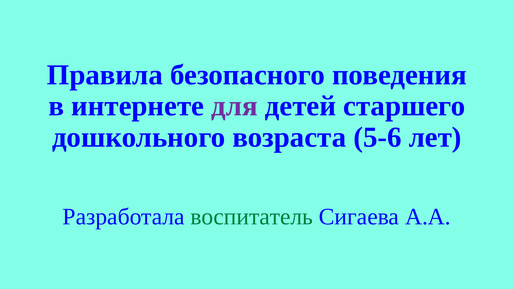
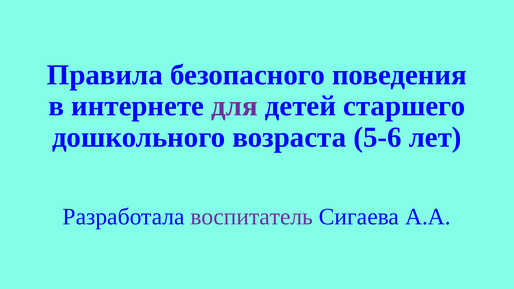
воспитатель colour: green -> purple (252, 217)
